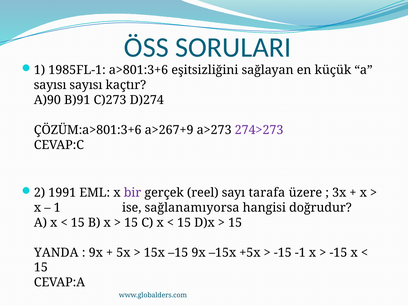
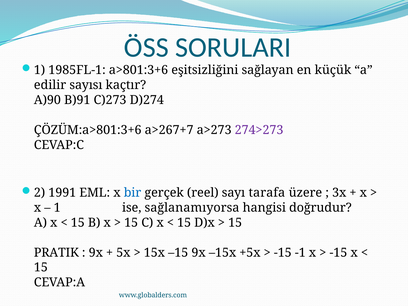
sayısı: sayısı -> edilir (50, 85)
a>267+9: a>267+9 -> a>267+7 (169, 130)
bir colour: purple -> blue (133, 193)
YANDA: YANDA -> PRATIK (56, 253)
